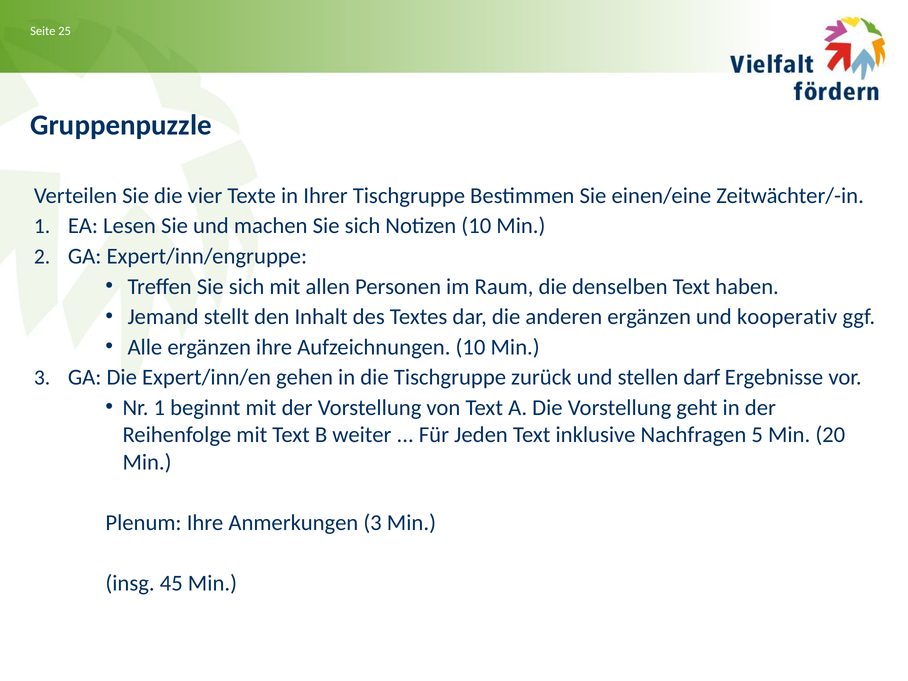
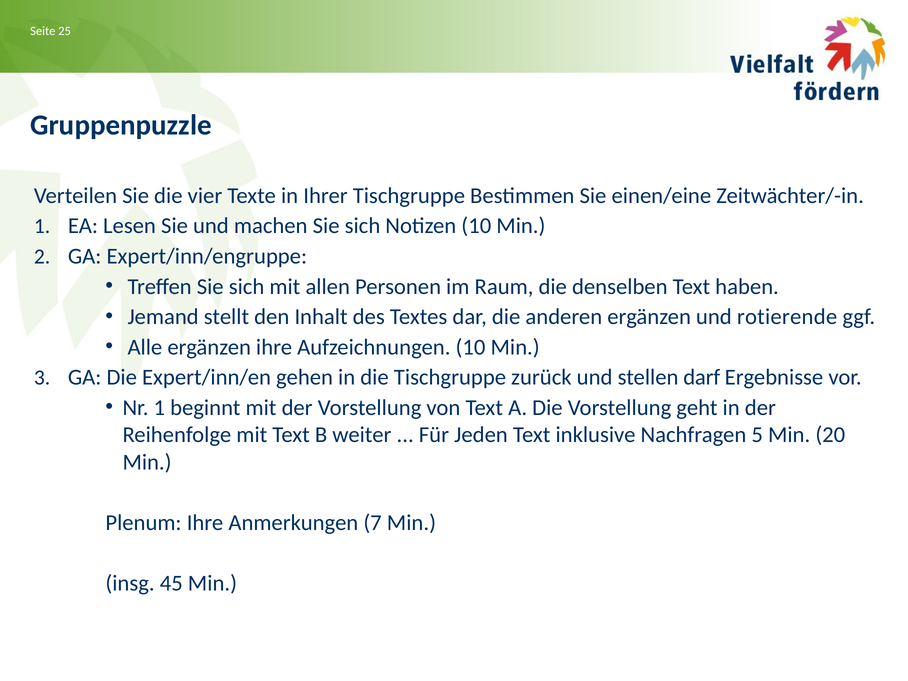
kooperativ: kooperativ -> rotierende (787, 317)
Anmerkungen 3: 3 -> 7 (373, 523)
